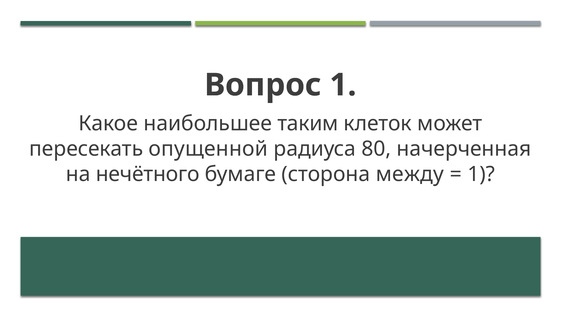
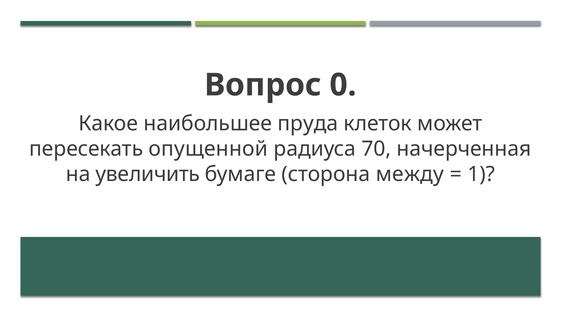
Вопрос 1: 1 -> 0 (343, 85)
таким: таким -> пруда (308, 123)
80: 80 -> 70 (376, 149)
нечётного: нечётного -> увеличить (148, 174)
